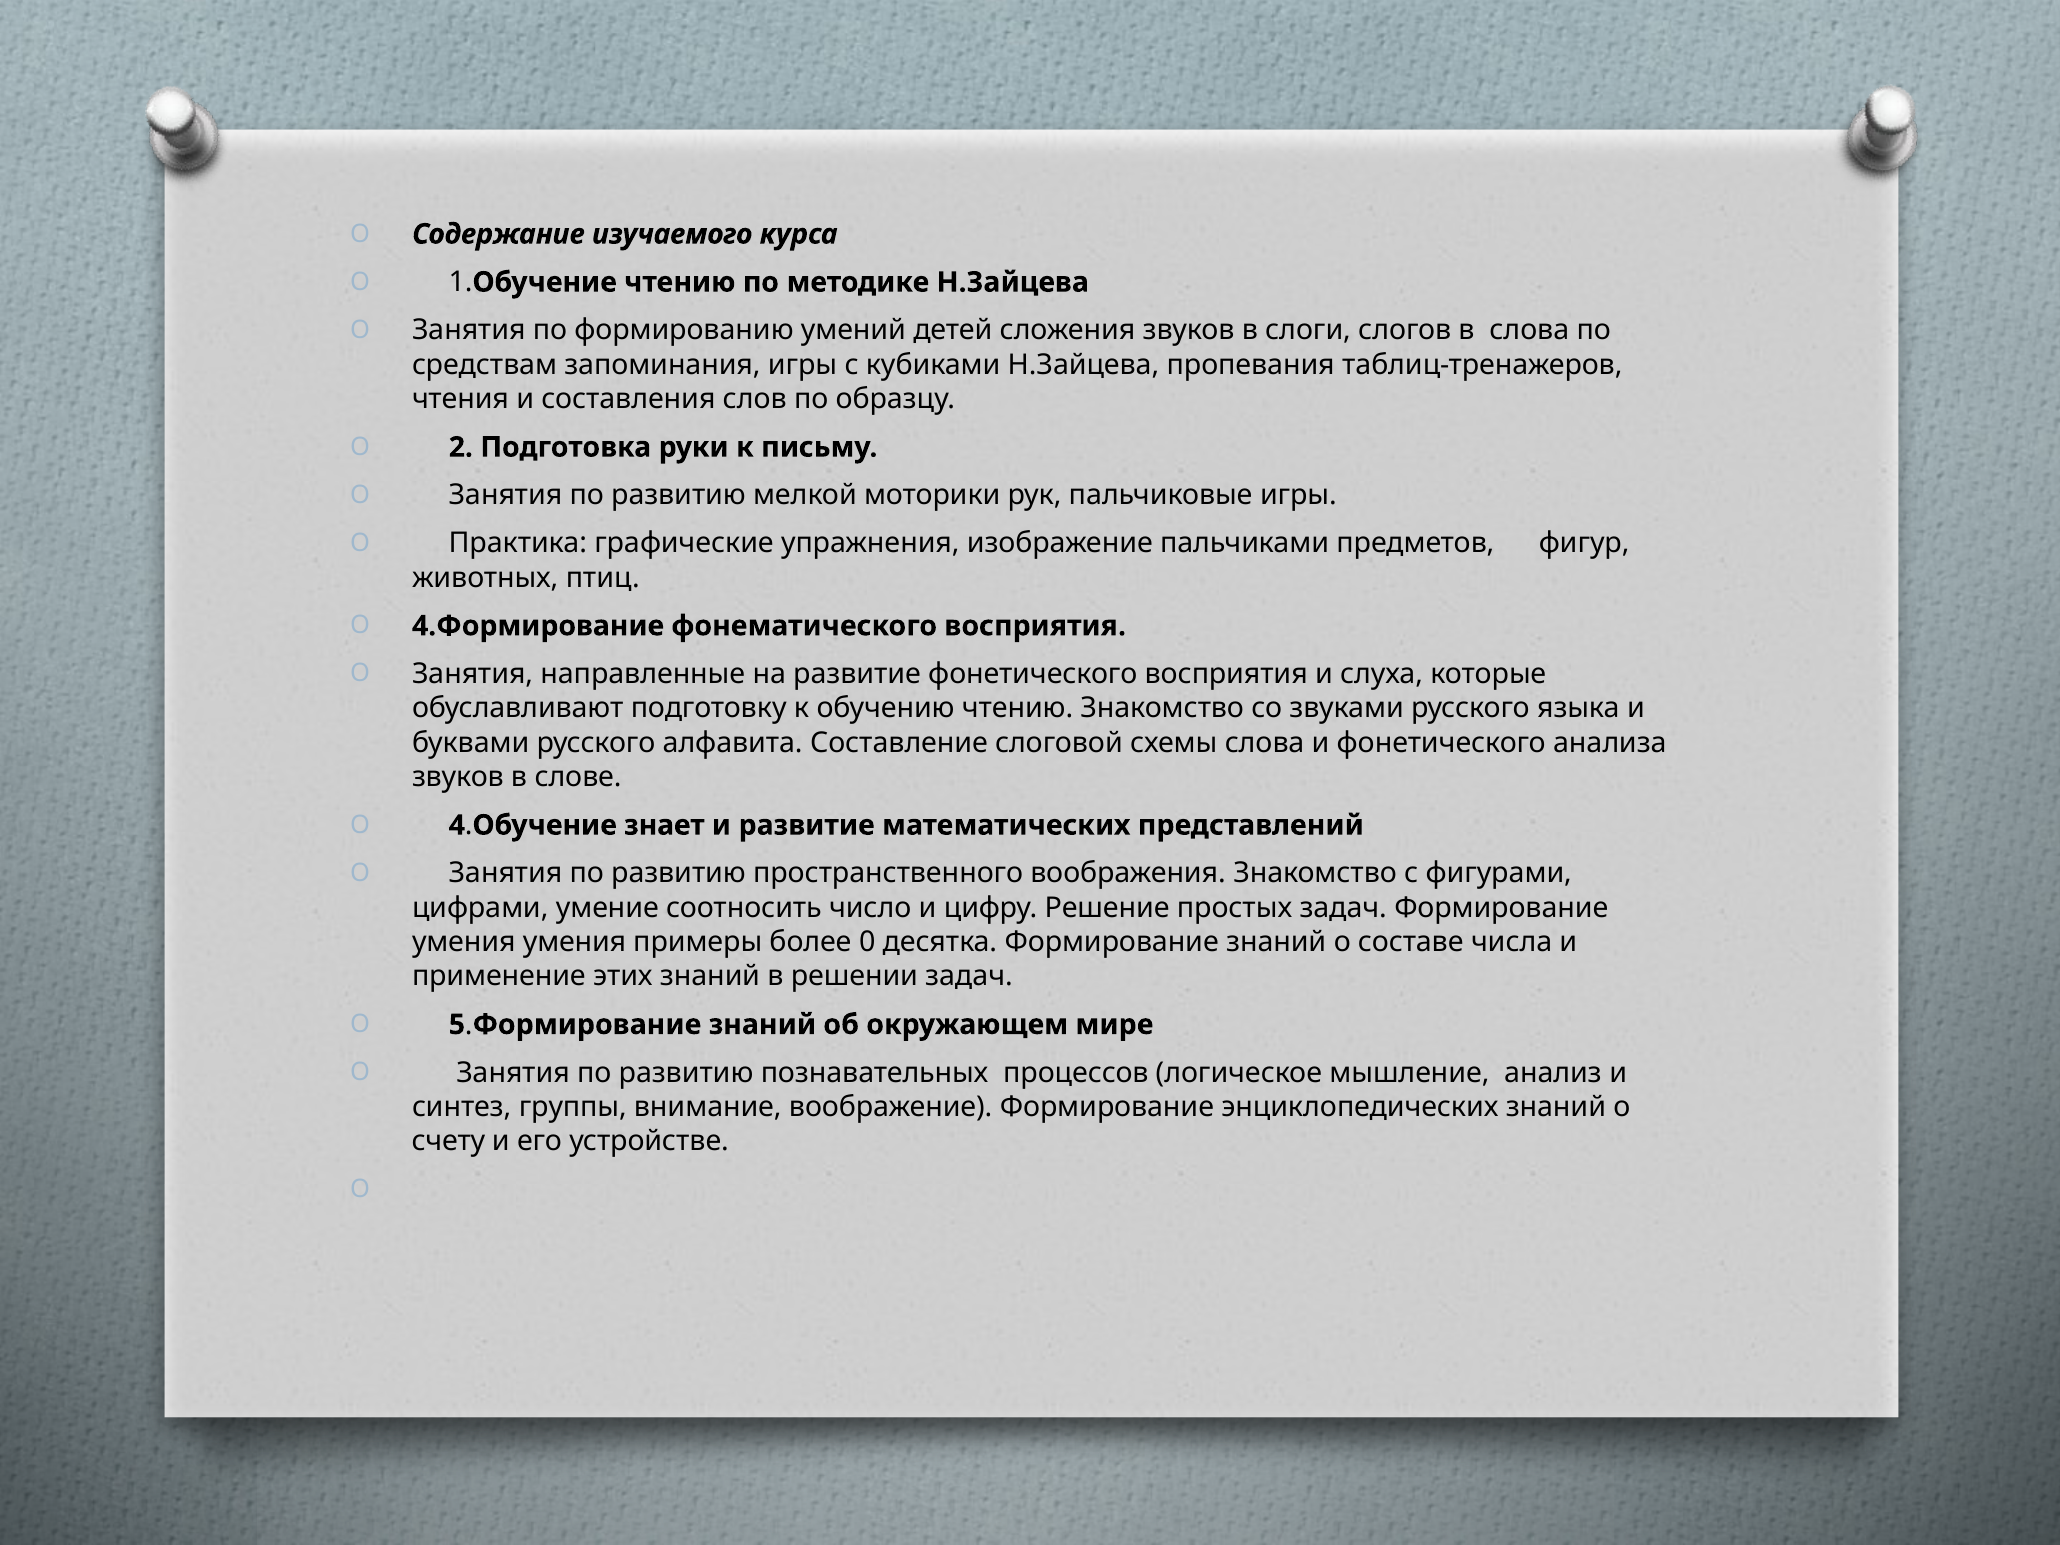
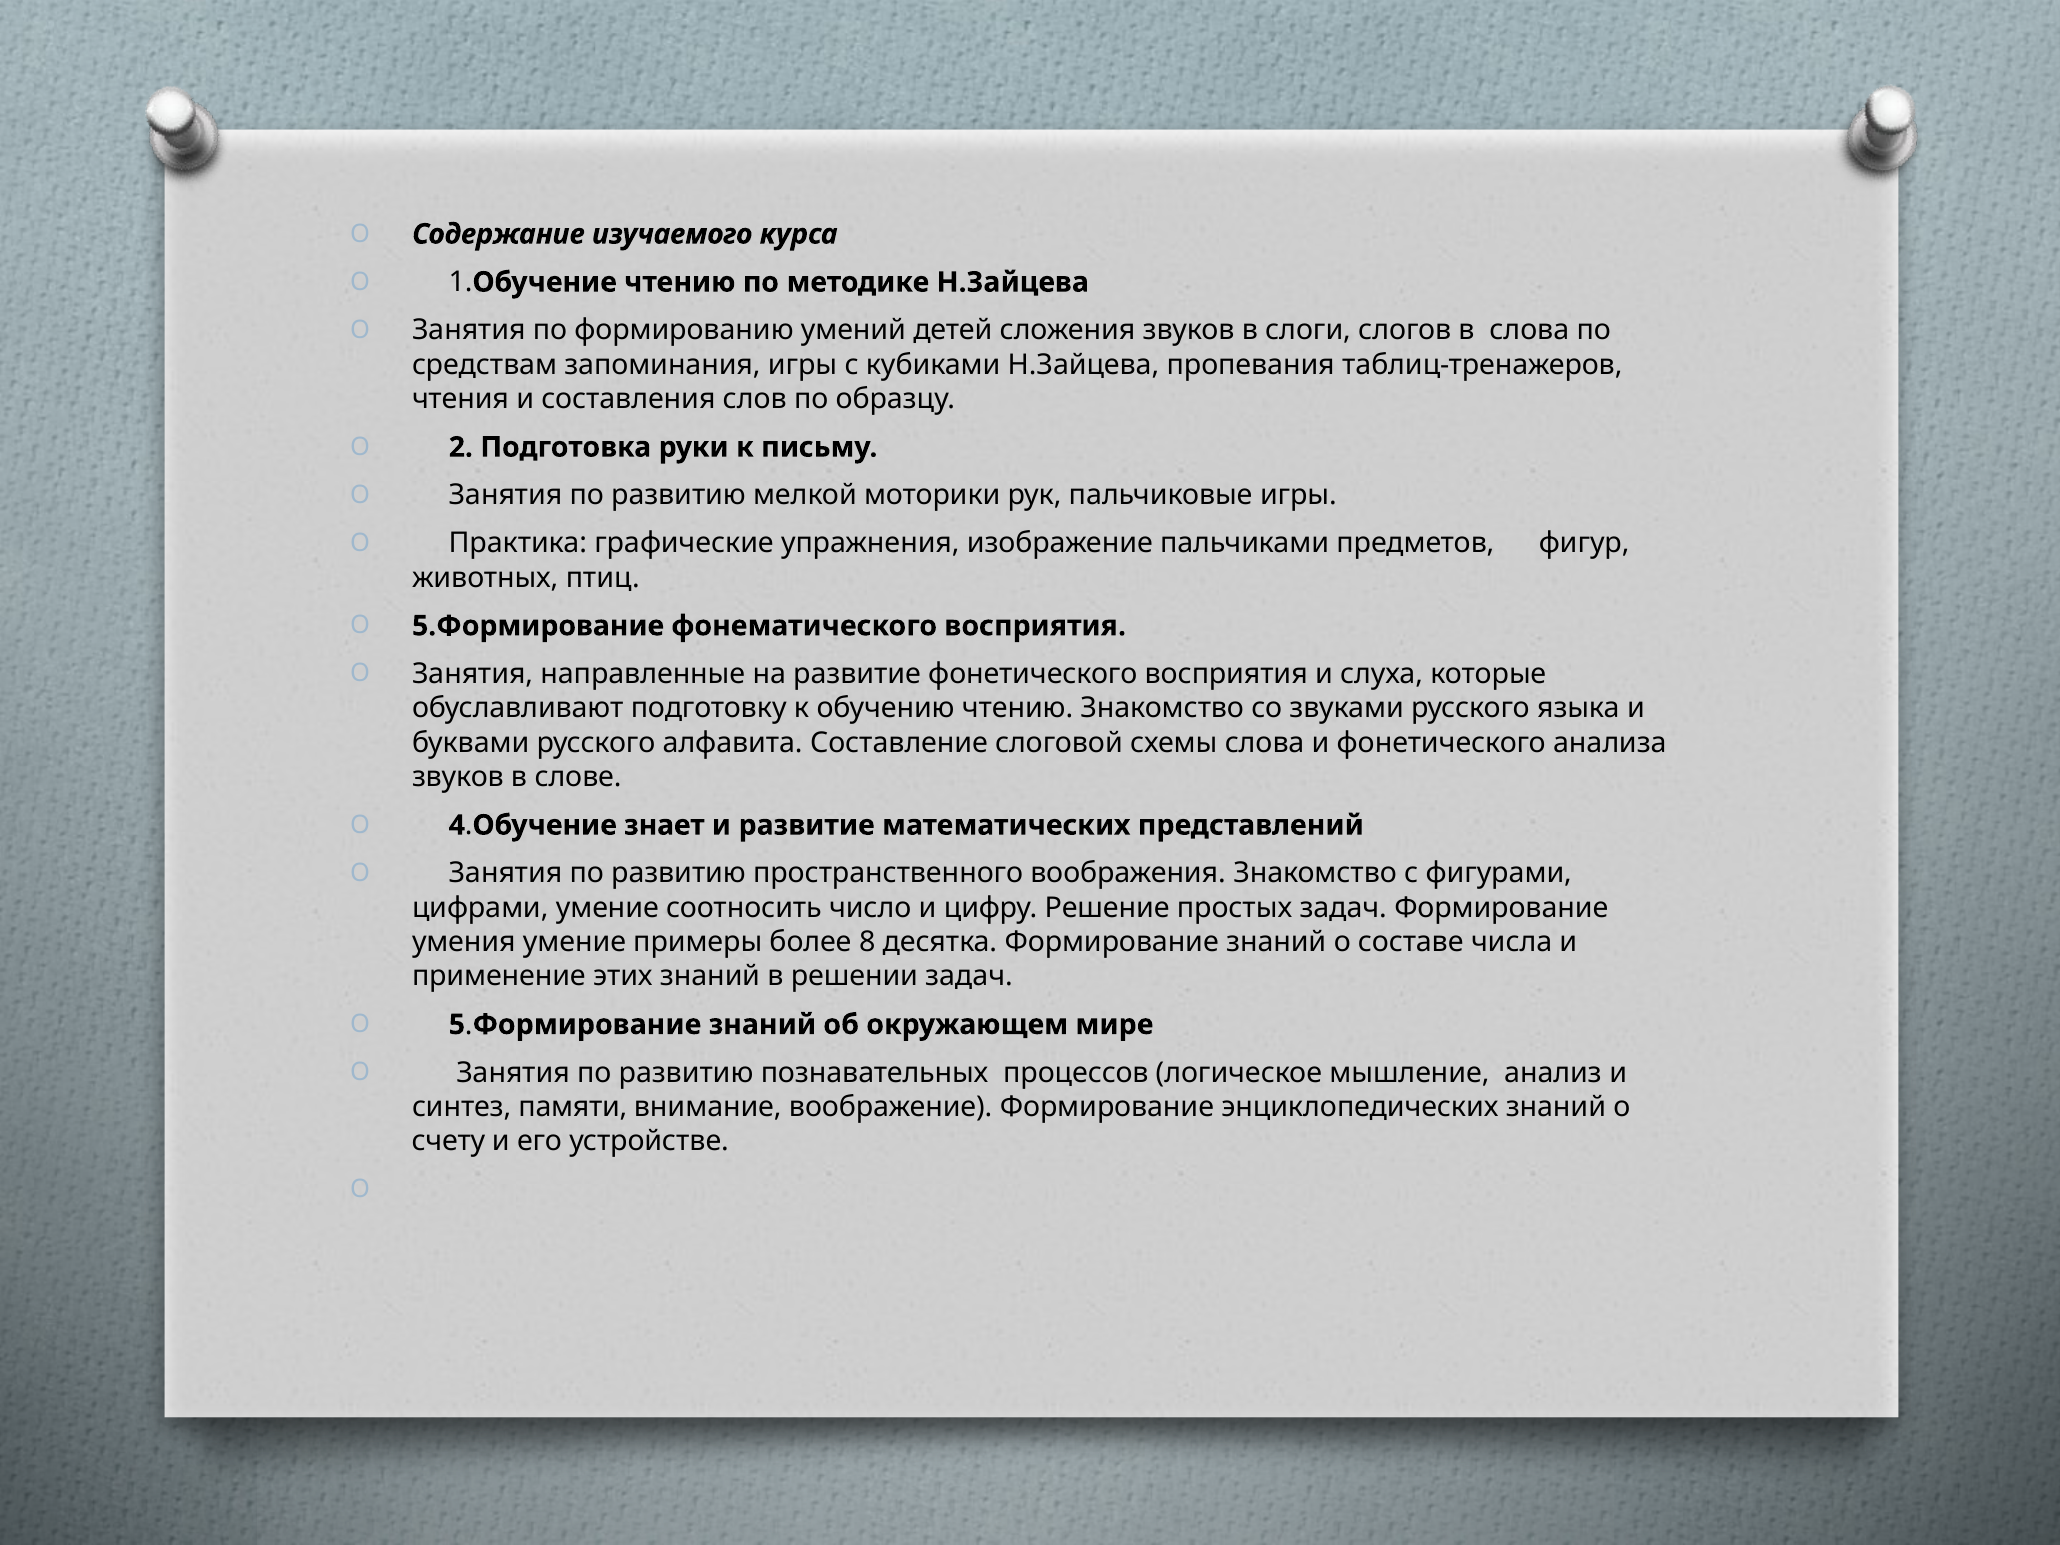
4.Формирование: 4.Формирование -> 5.Формирование (538, 626)
умения умения: умения -> умение (575, 942)
0: 0 -> 8 (867, 942)
группы: группы -> памяти (573, 1107)
